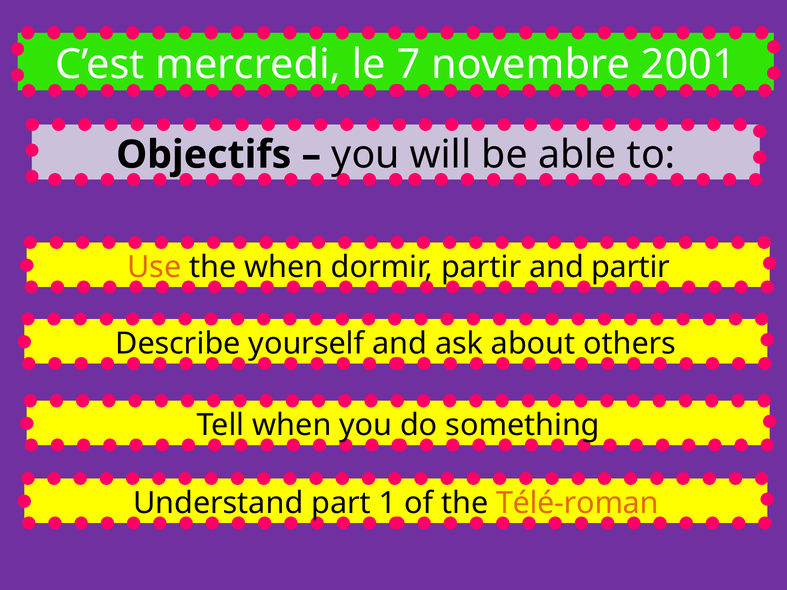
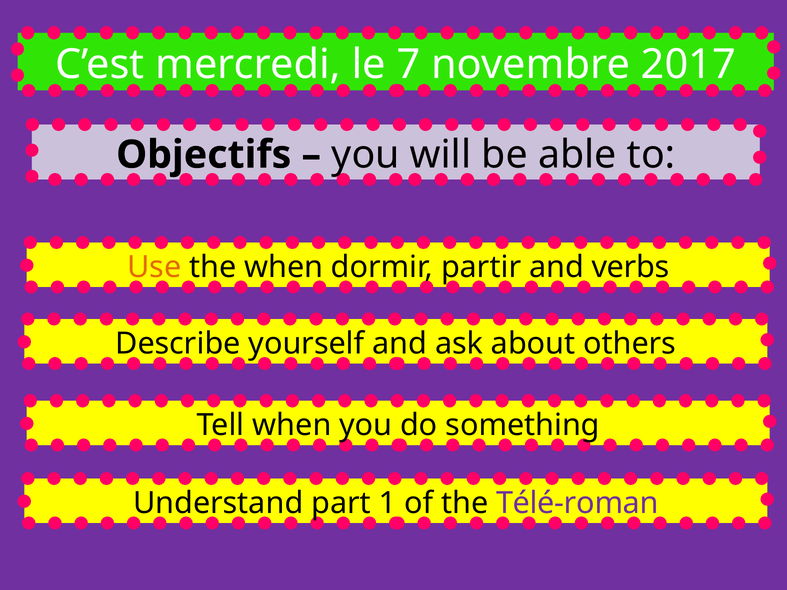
2001: 2001 -> 2017 (688, 64)
and partir: partir -> verbs (631, 267)
Télé-roman colour: orange -> purple (577, 503)
